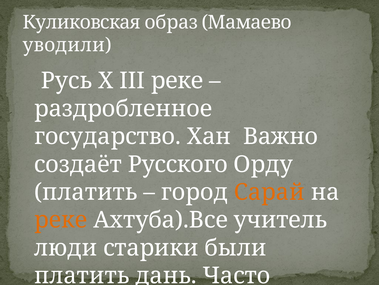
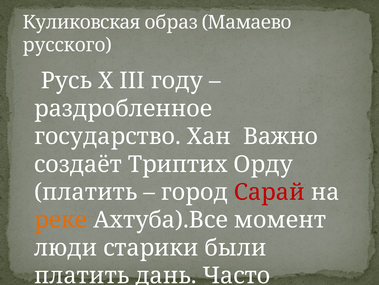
уводили: уводили -> русского (67, 45)
III реке: реке -> году (177, 81)
Русского: Русского -> Триптих (178, 164)
Сарай colour: orange -> red (269, 192)
учитель: учитель -> момент (280, 219)
